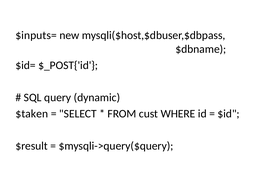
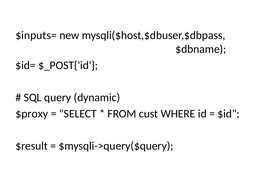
$taken: $taken -> $proxy (32, 113)
